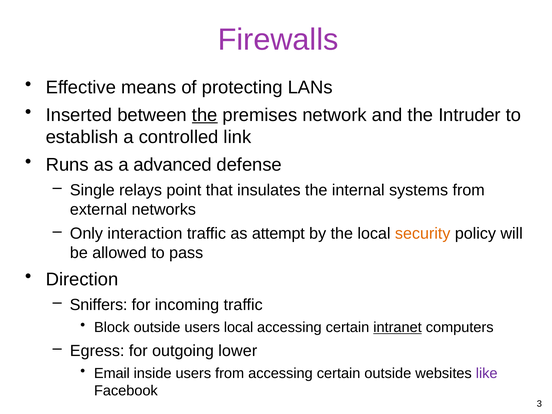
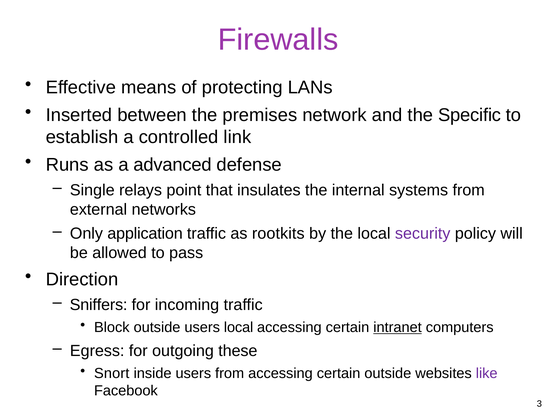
the underline: present -> none (205, 115)
Intruder: Intruder -> Specific (470, 115)
interaction: interaction -> application (145, 234)
attempt: attempt -> rootkits (278, 234)
security colour: orange -> purple (423, 234)
lower: lower -> these (238, 351)
Email: Email -> Snort (112, 373)
